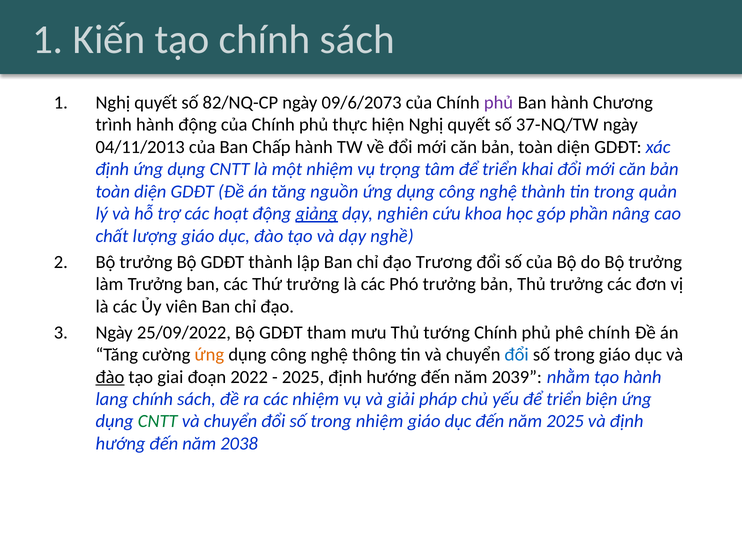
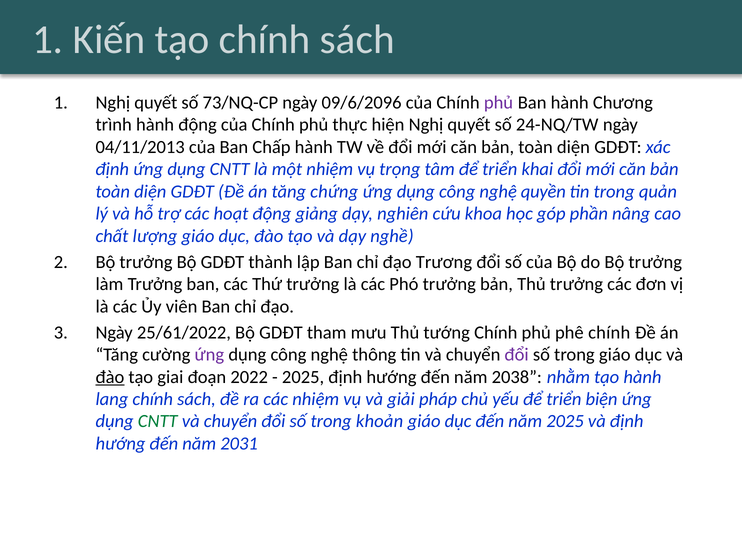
82/NQ-CP: 82/NQ-CP -> 73/NQ-CP (240, 103)
09/6/2073: 09/6/2073 -> 09/6/2096 (362, 103)
37-NQ/TW: 37-NQ/TW -> 24-NQ/TW (557, 125)
nguồn: nguồn -> chứng (334, 192)
nghệ thành: thành -> quyền (543, 192)
giảng underline: present -> none (317, 214)
25/09/2022: 25/09/2022 -> 25/61/2022 (184, 333)
ứng colour: orange -> purple (209, 355)
đổi colour: blue -> purple (517, 355)
2039: 2039 -> 2038 (517, 377)
trong nhiệm: nhiệm -> khoản (380, 422)
2038: 2038 -> 2031 (239, 444)
